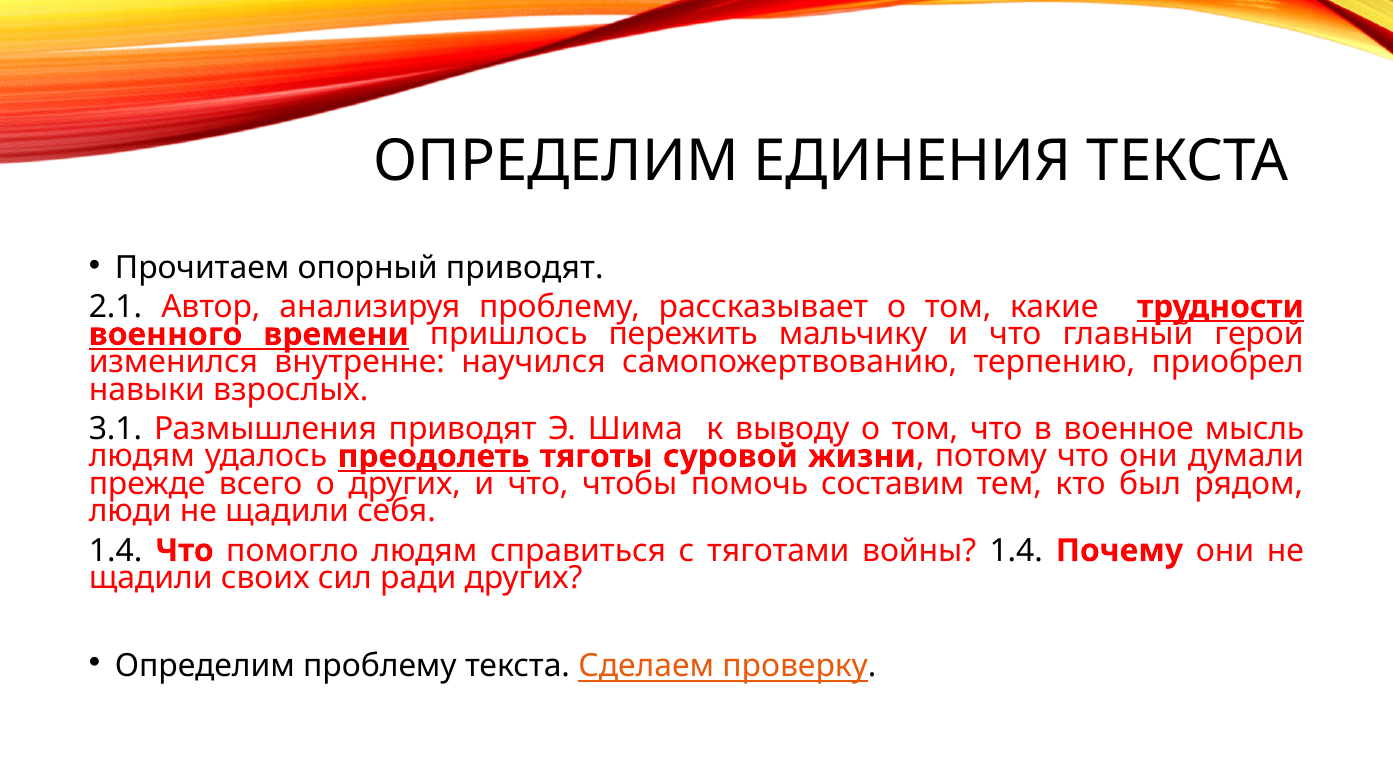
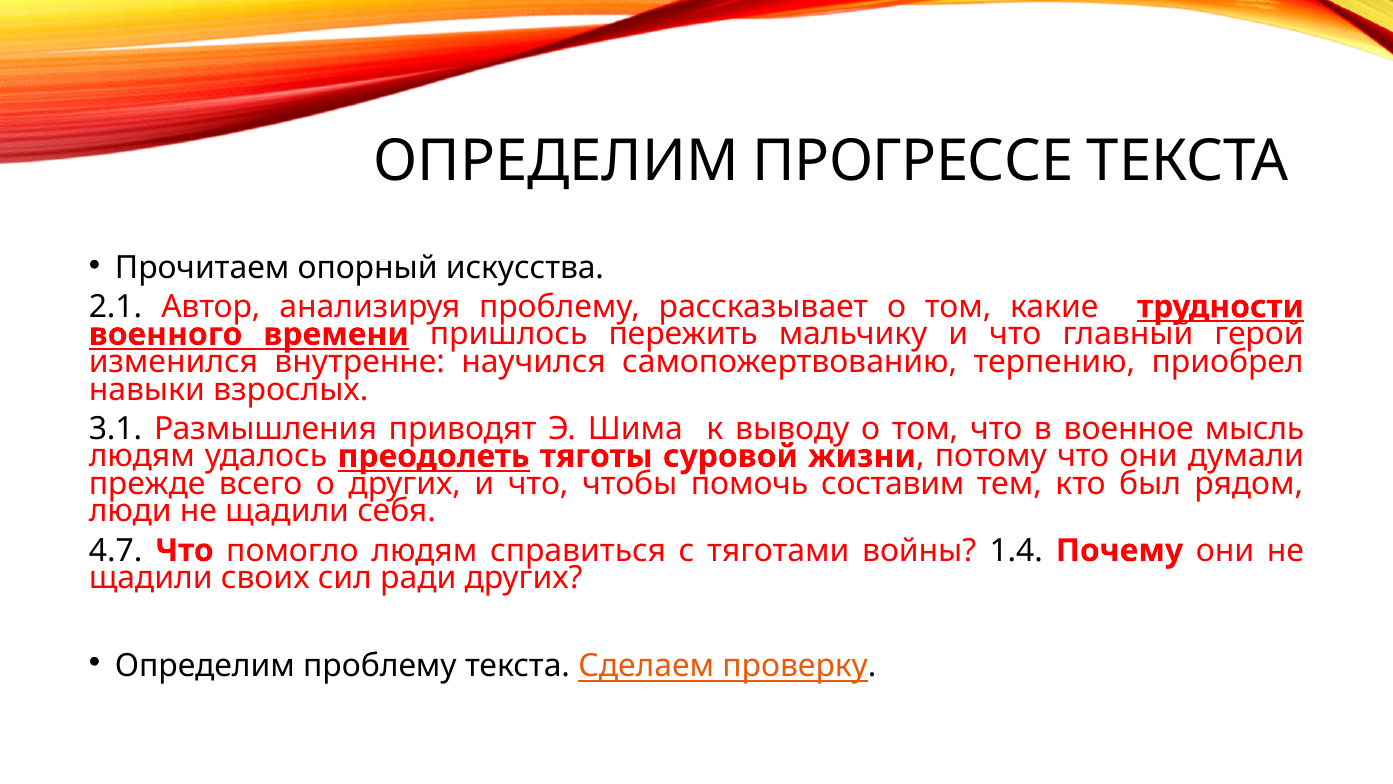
ЕДИНЕНИЯ: ЕДИНЕНИЯ -> ПРОГРЕССЕ (913, 161)
опорный приводят: приводят -> искусства (525, 267)
1.4: 1.4 -> 4.7 (116, 550)
